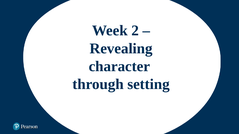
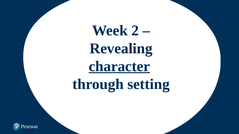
character underline: none -> present (119, 67)
